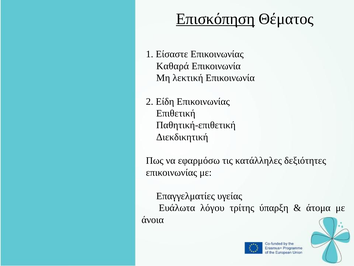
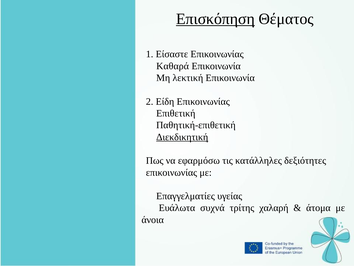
Διεκδικητική underline: none -> present (182, 137)
λόγου: λόγου -> συχνά (212, 208)
ύπαρξη: ύπαρξη -> χαλαρή (274, 208)
